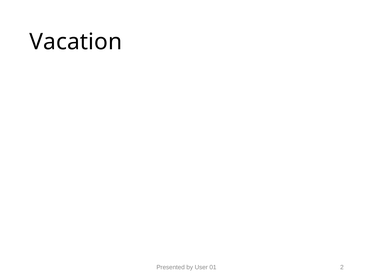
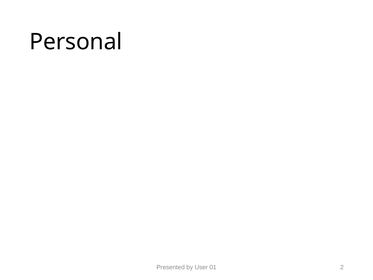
Vacation: Vacation -> Personal (76, 42)
